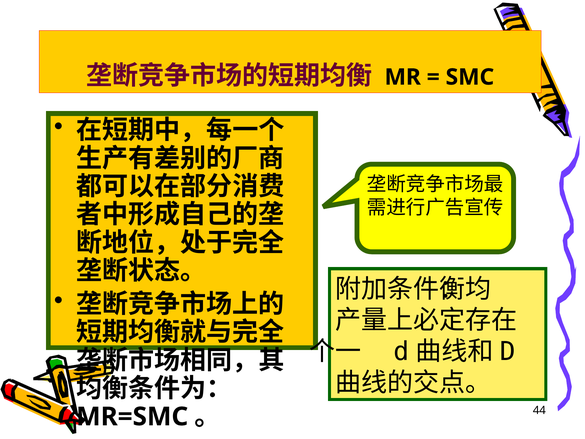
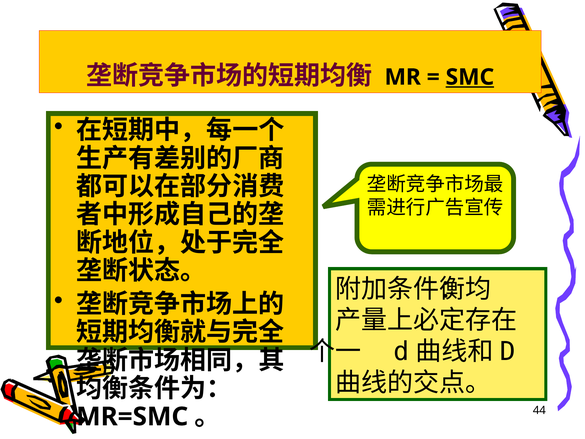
SMC underline: none -> present (470, 77)
